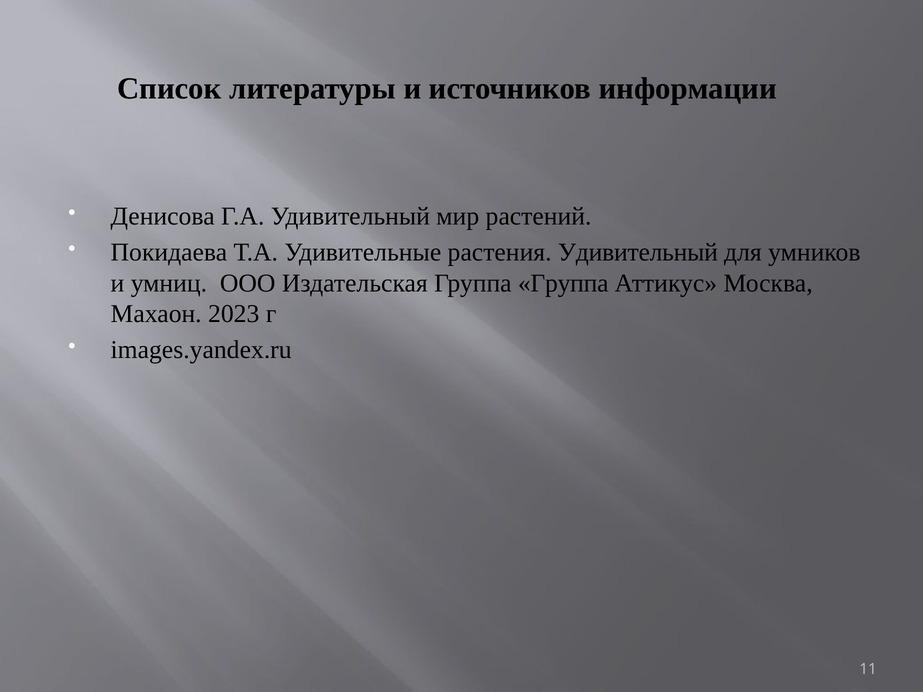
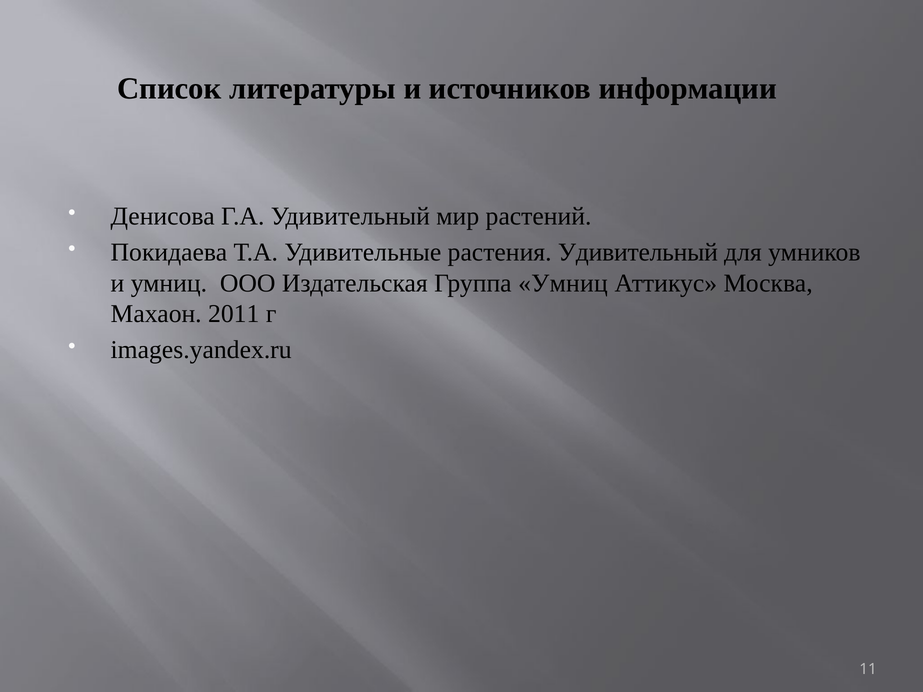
Группа Группа: Группа -> Умниц (563, 283)
2023: 2023 -> 2011 (234, 314)
